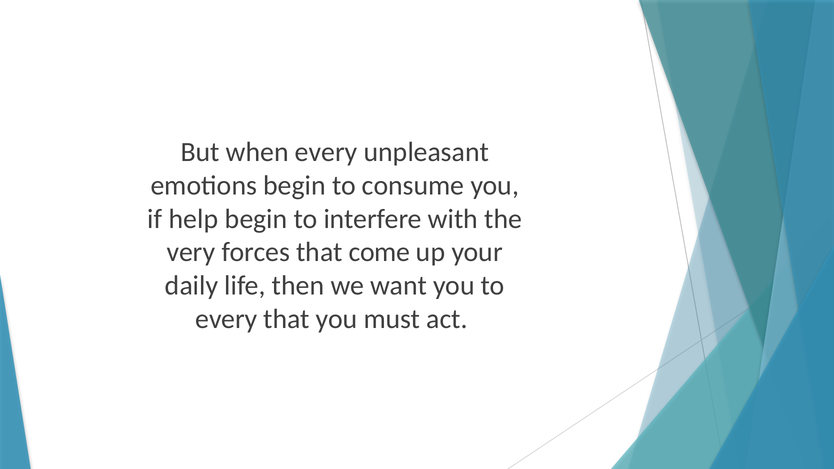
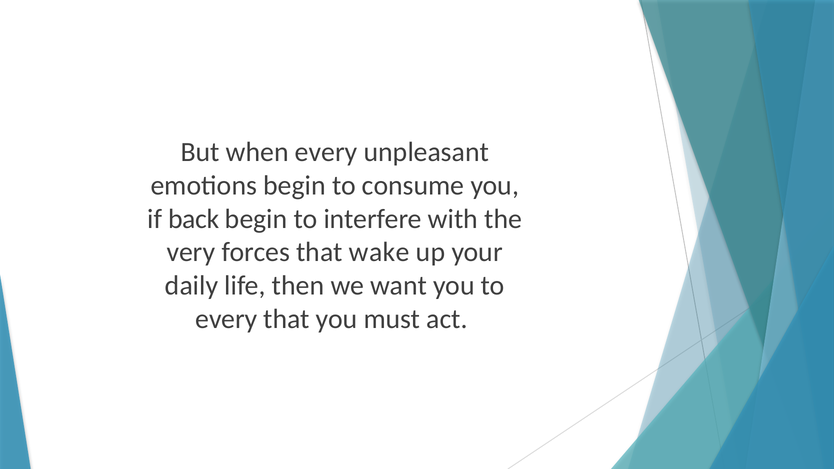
help: help -> back (194, 219)
come: come -> wake (379, 252)
